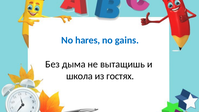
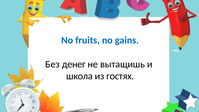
hares: hares -> fruits (88, 40)
дыма: дыма -> денег (74, 64)
